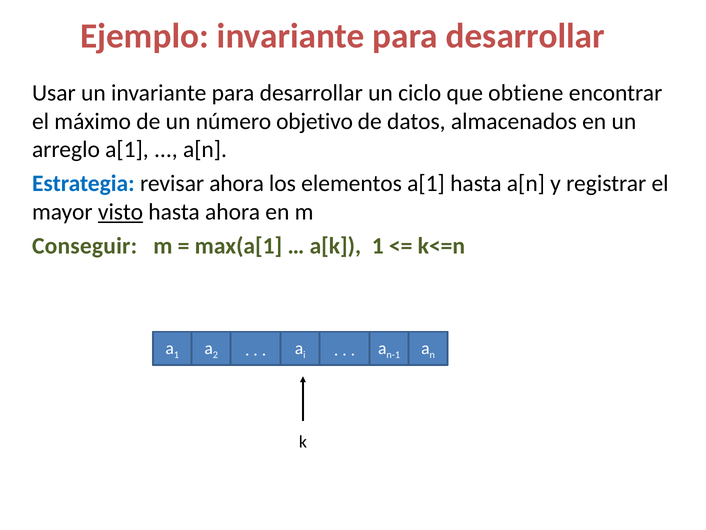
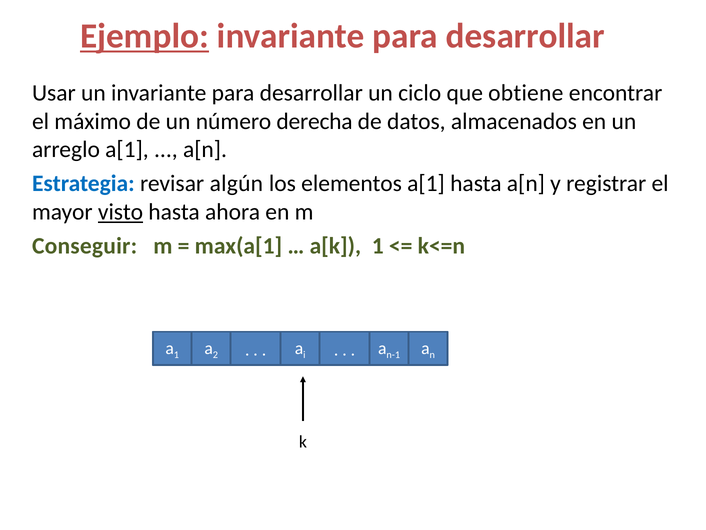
Ejemplo underline: none -> present (144, 36)
objetivo: objetivo -> derecha (315, 121)
revisar ahora: ahora -> algún (236, 183)
